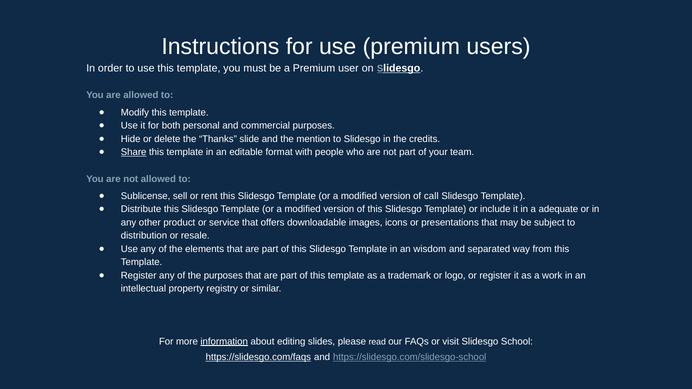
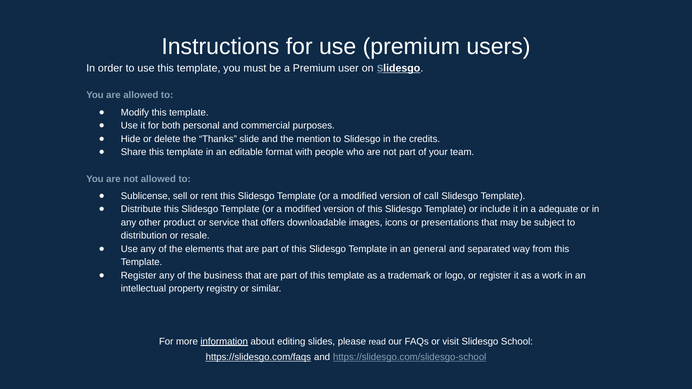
Share underline: present -> none (134, 152)
wisdom: wisdom -> general (430, 249)
the purposes: purposes -> business (223, 276)
